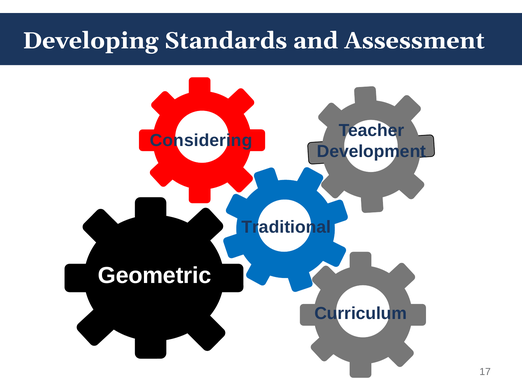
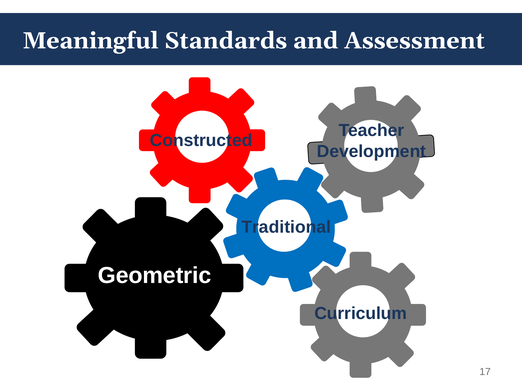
Developing: Developing -> Meaningful (91, 41)
Considering: Considering -> Constructed (201, 141)
